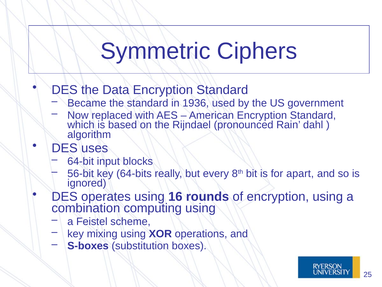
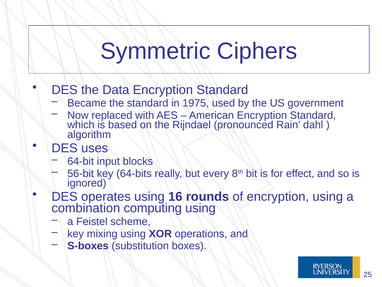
1936: 1936 -> 1975 (196, 103)
apart: apart -> effect (300, 173)
